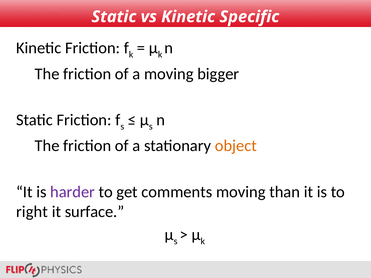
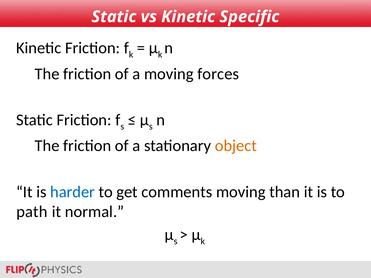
bigger: bigger -> forces (218, 74)
harder colour: purple -> blue (73, 192)
right: right -> path (32, 212)
surface: surface -> normal (94, 212)
